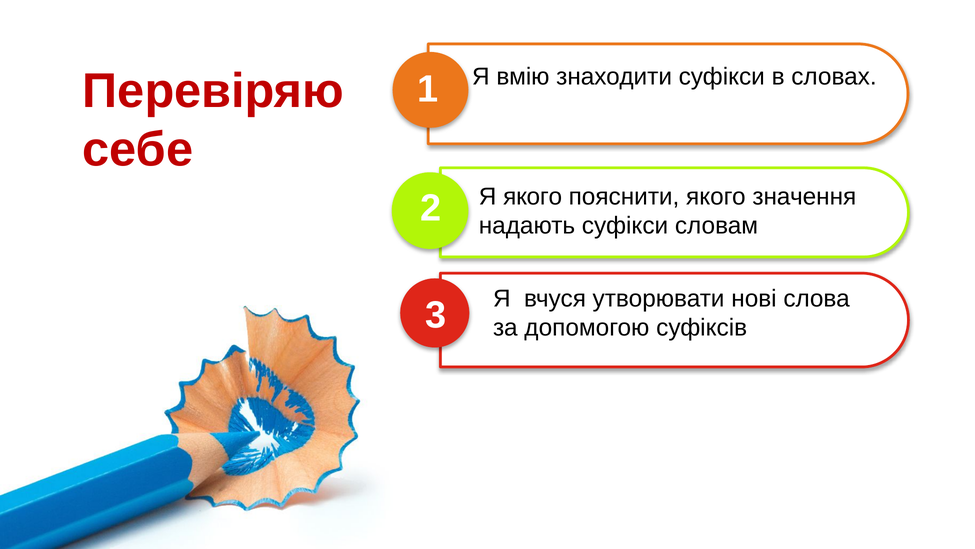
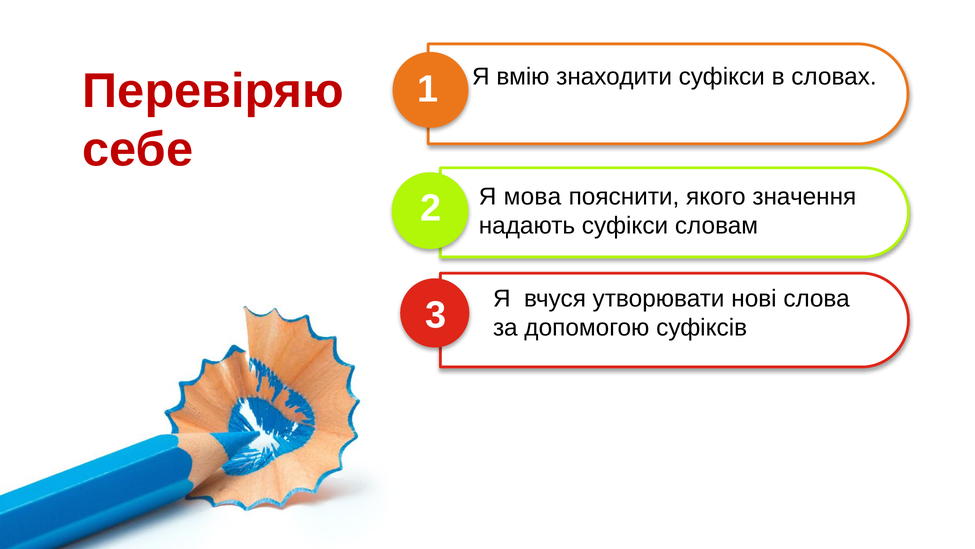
Я якого: якого -> мова (532, 196)
